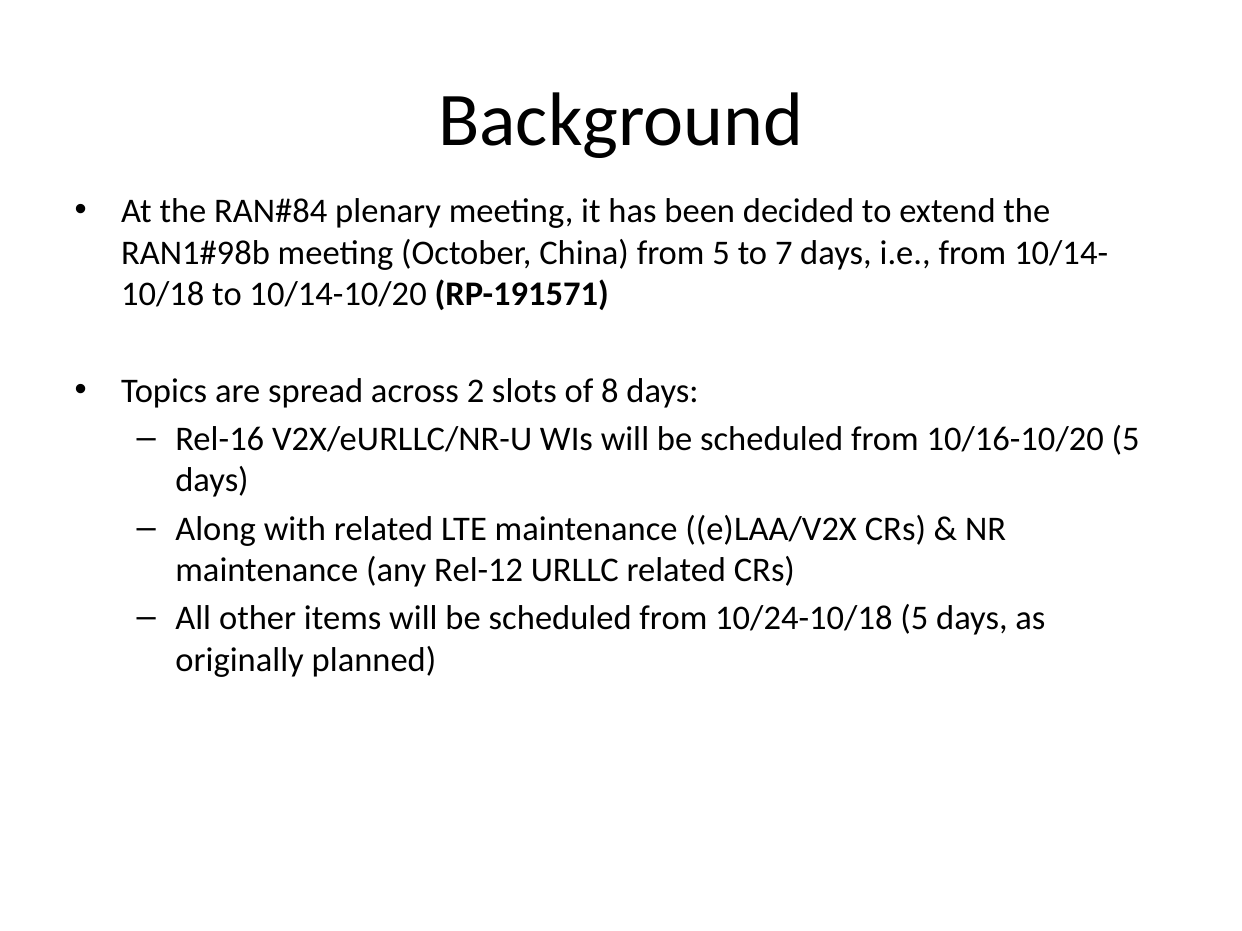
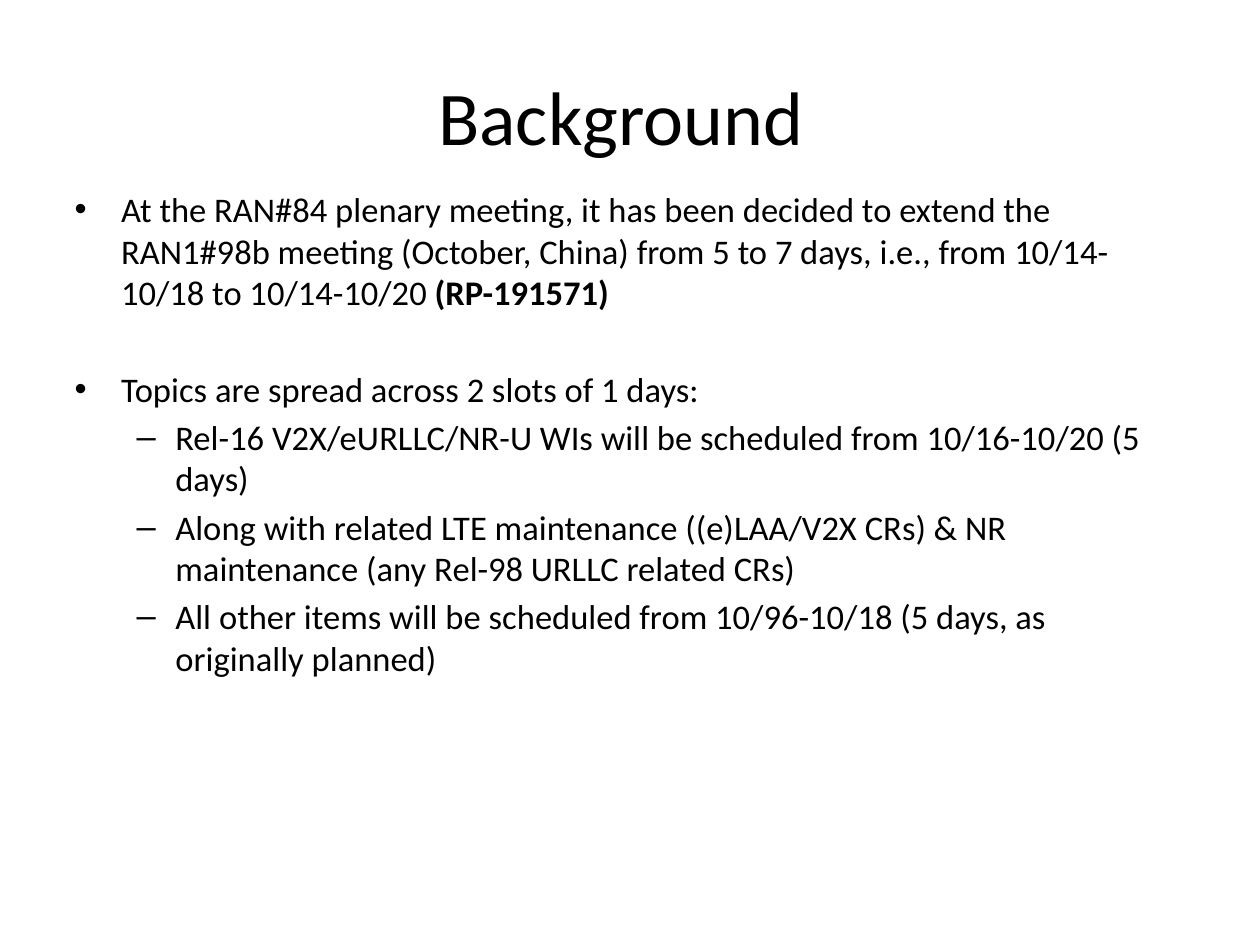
8: 8 -> 1 (610, 391)
Rel-12: Rel-12 -> Rel-98 (479, 570)
10/24-10/18: 10/24-10/18 -> 10/96-10/18 (804, 619)
